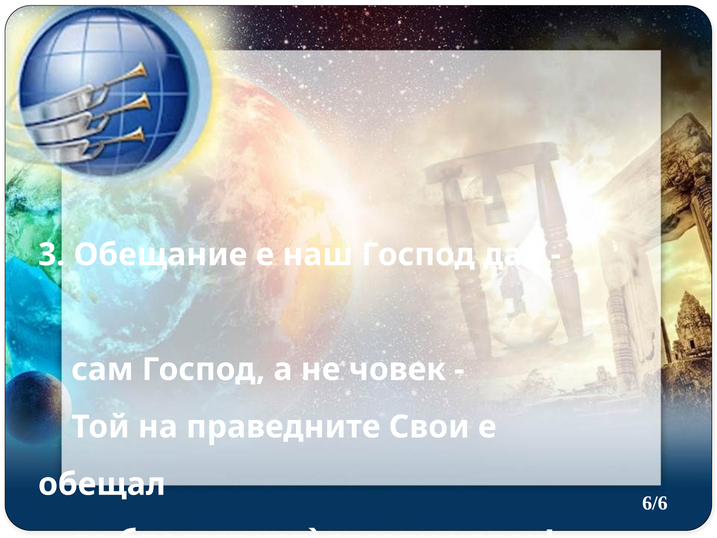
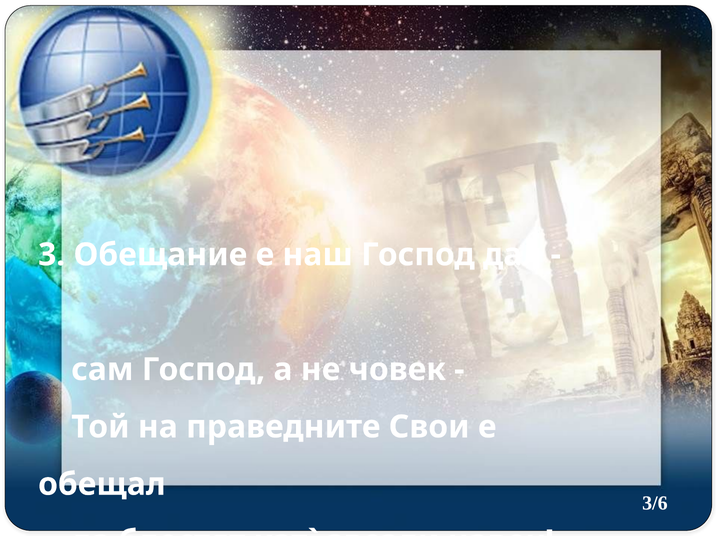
6/6: 6/6 -> 3/6 (655, 503)
